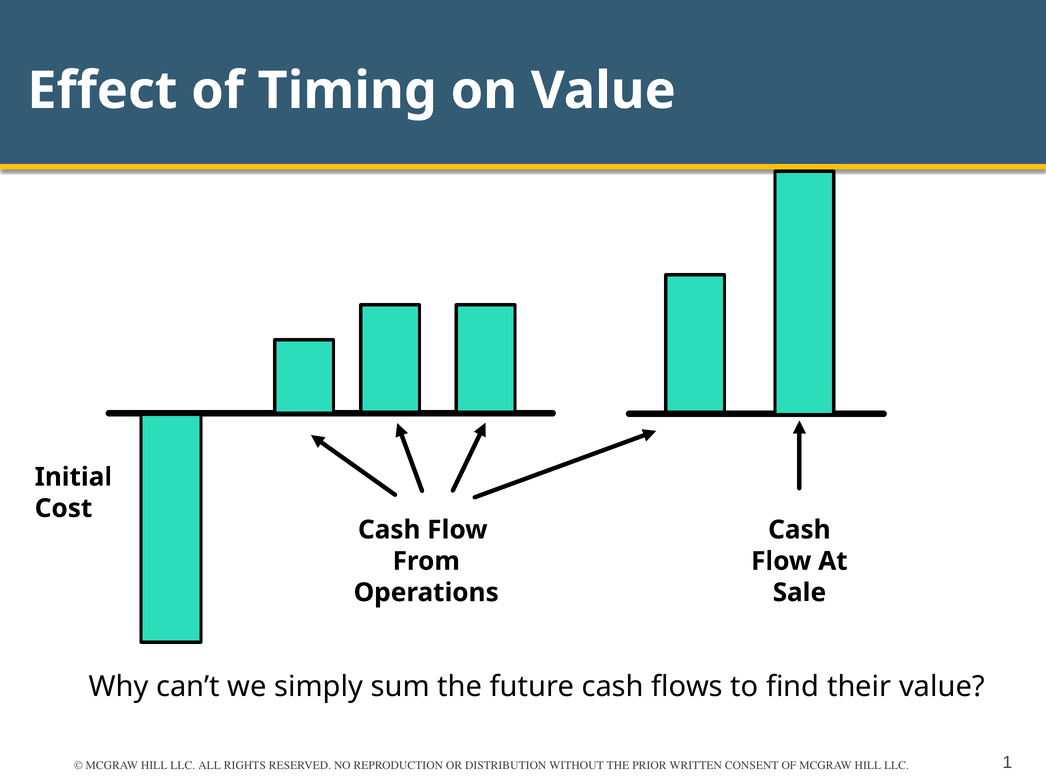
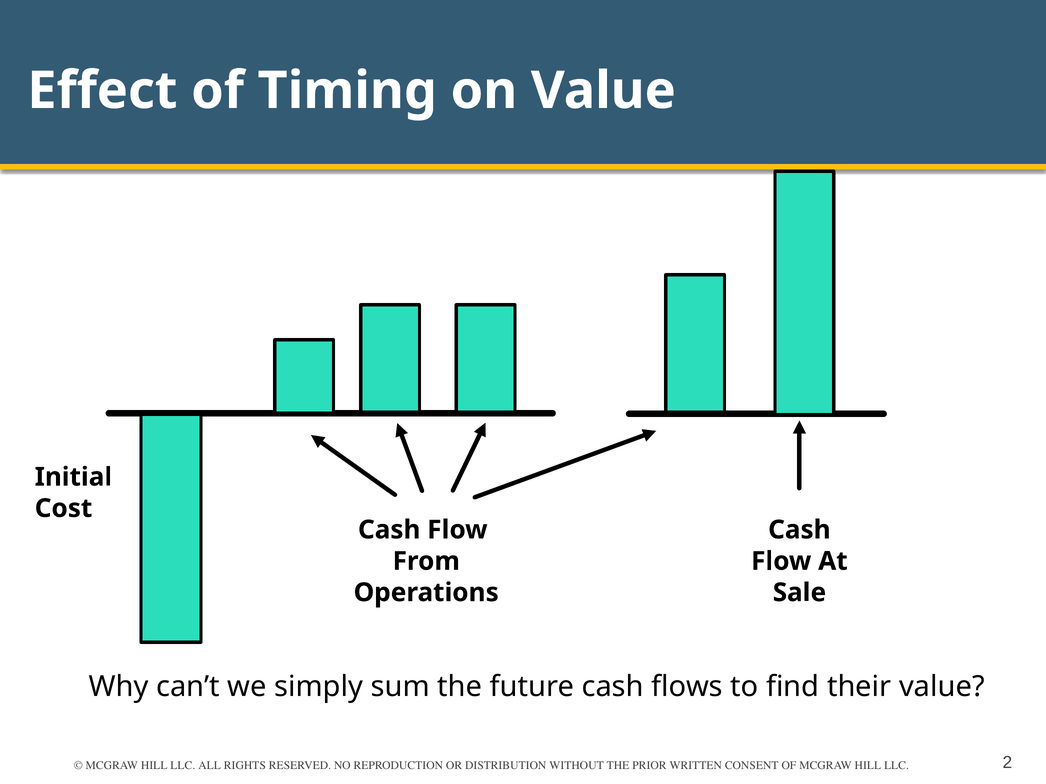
1: 1 -> 2 (1007, 763)
